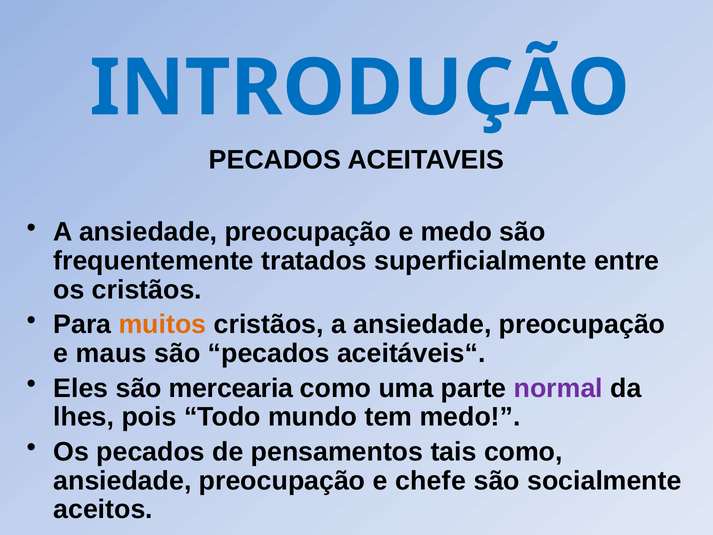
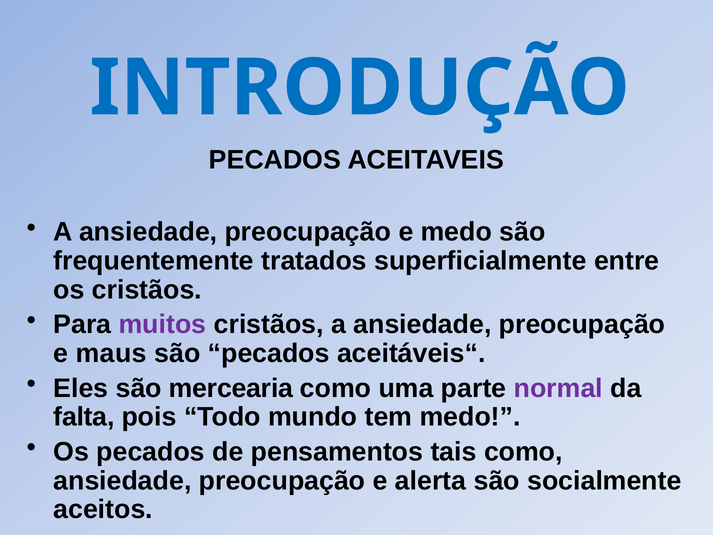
muitos colour: orange -> purple (162, 324)
lhes: lhes -> falta (84, 417)
chefe: chefe -> alerta (431, 480)
